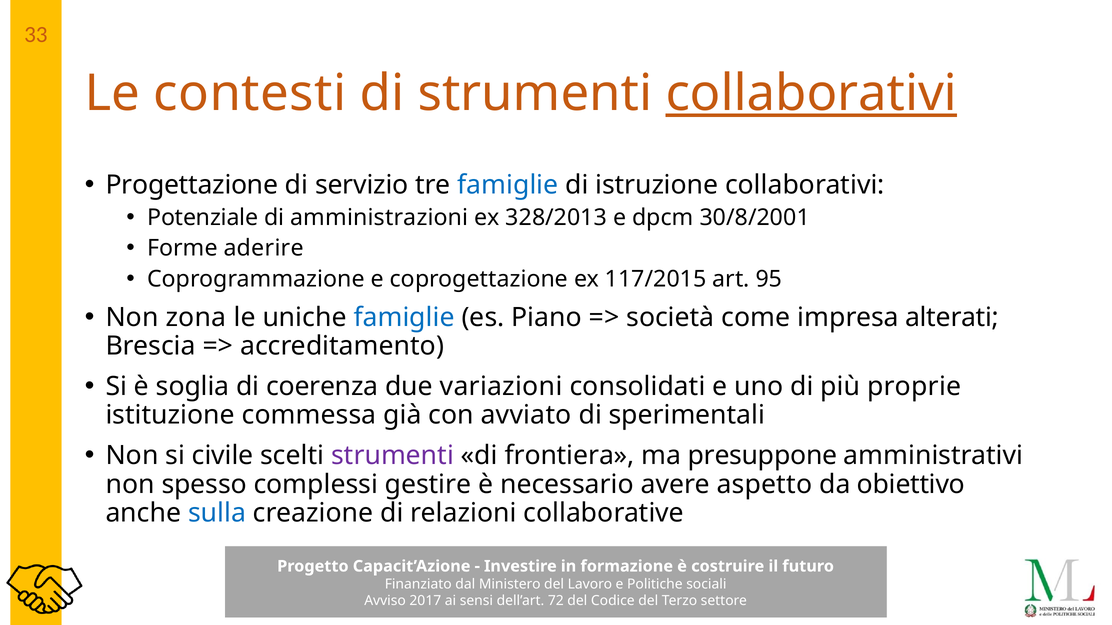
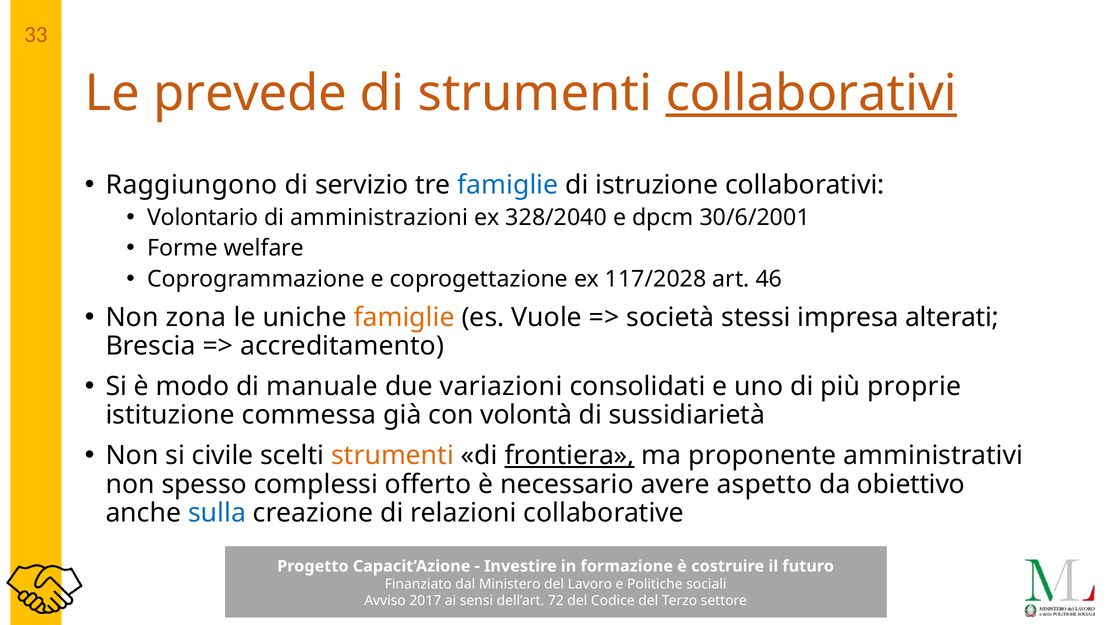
contesti: contesti -> prevede (250, 93)
Progettazione: Progettazione -> Raggiungono (192, 185)
Potenziale: Potenziale -> Volontario (203, 218)
328/2013: 328/2013 -> 328/2040 (556, 218)
30/8/2001: 30/8/2001 -> 30/6/2001 (755, 218)
aderire: aderire -> welfare (264, 248)
117/2015: 117/2015 -> 117/2028 (656, 279)
95: 95 -> 46 (769, 279)
famiglie colour: blue -> orange (404, 318)
Piano: Piano -> Vuole (547, 318)
come: come -> stessi (756, 318)
soglia: soglia -> modo (193, 387)
coerenza: coerenza -> manuale (322, 387)
avviato: avviato -> volontà (526, 416)
sperimentali: sperimentali -> sussidiarietà (687, 416)
strumenti colour: purple -> orange (393, 456)
frontiera underline: none -> present (570, 456)
presuppone: presuppone -> proponente (762, 456)
gestire: gestire -> offerto (428, 485)
